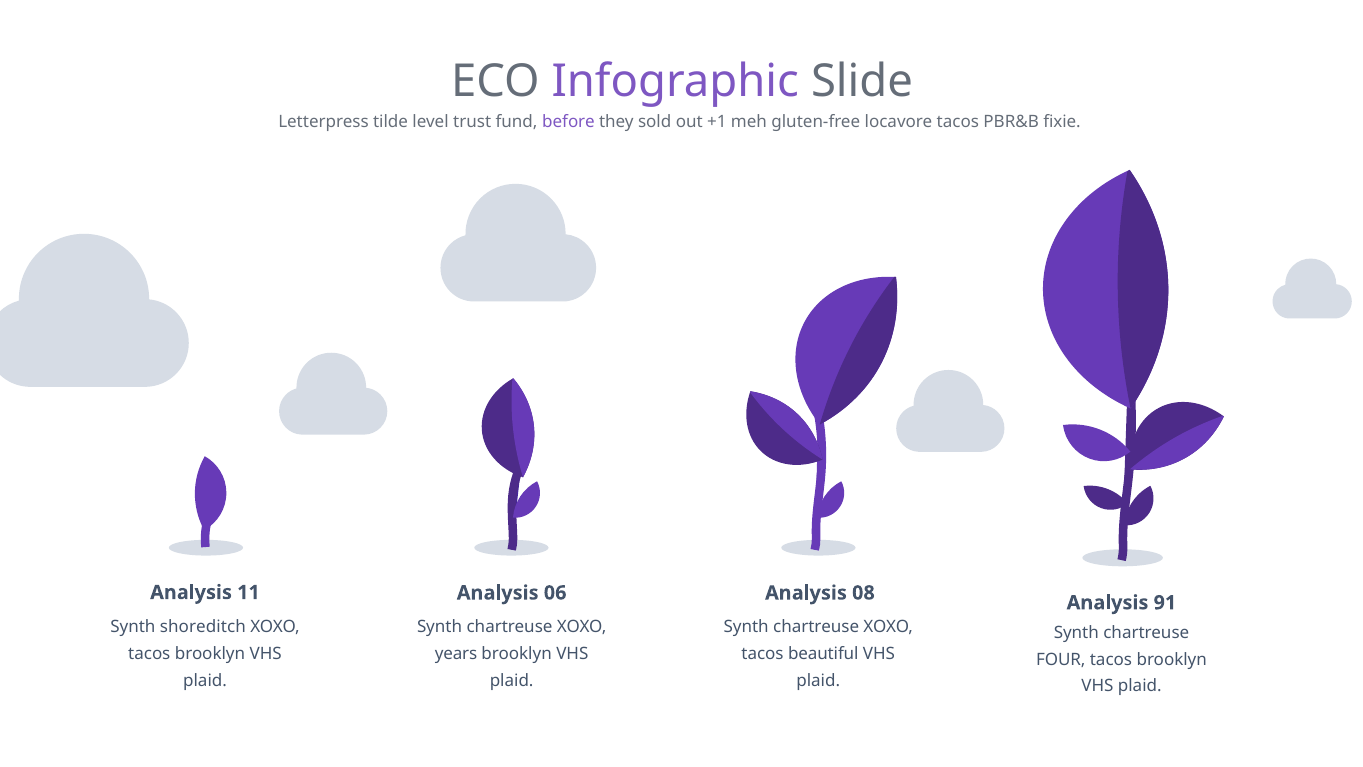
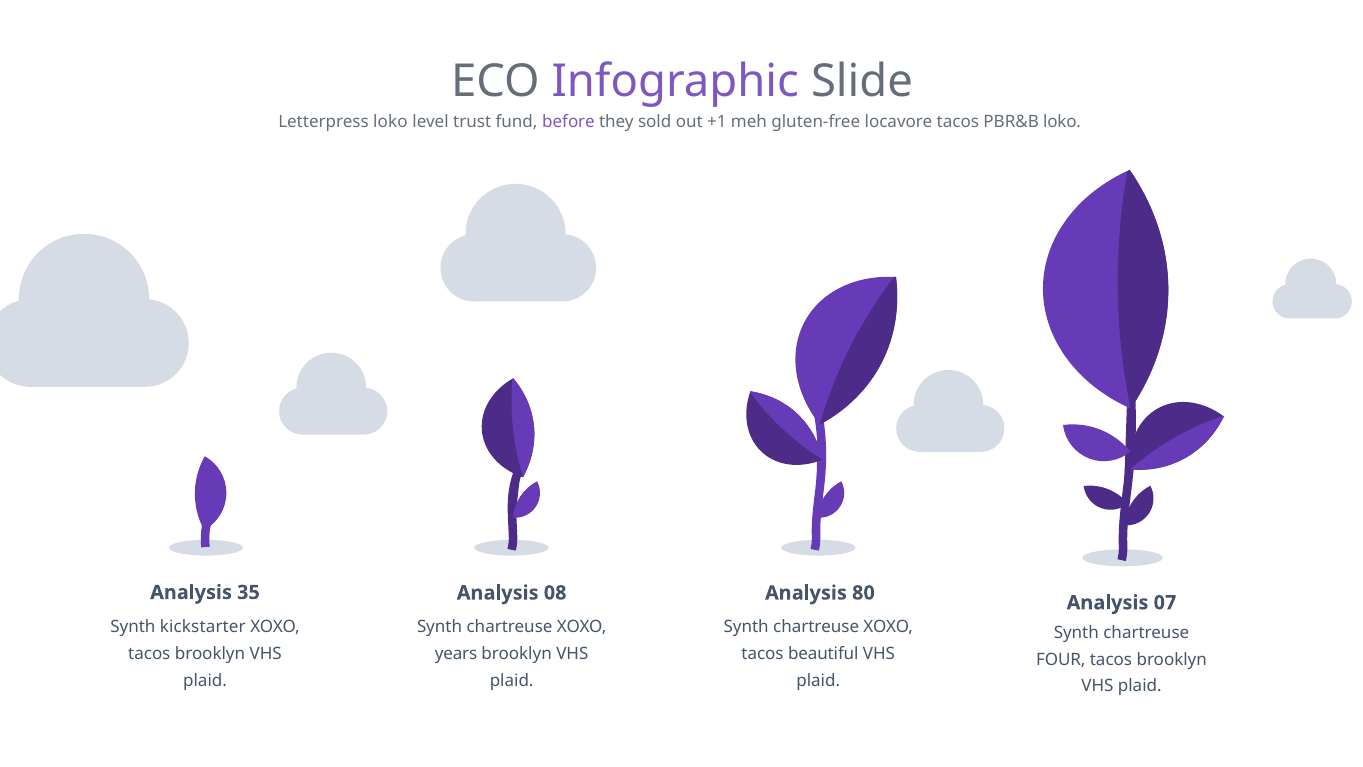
Letterpress tilde: tilde -> loko (390, 121)
PBR&B fixie: fixie -> loko (1062, 121)
11: 11 -> 35 (248, 592)
06: 06 -> 08 (555, 593)
08: 08 -> 80 (863, 593)
91: 91 -> 07 (1165, 603)
shoreditch: shoreditch -> kickstarter (203, 627)
